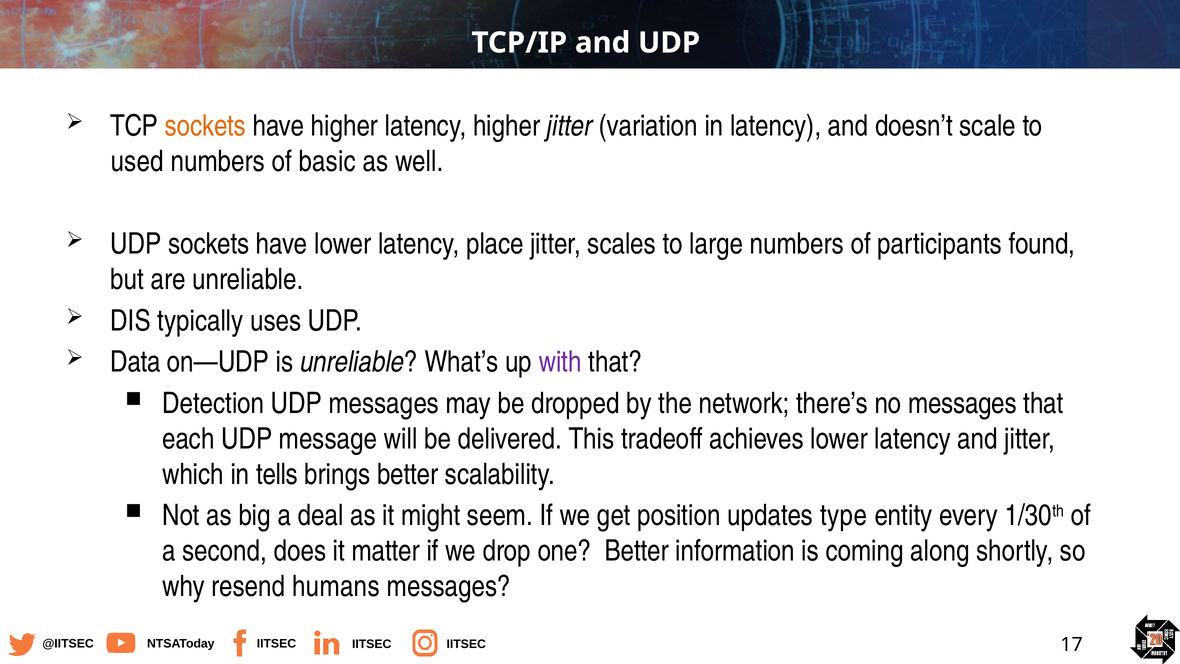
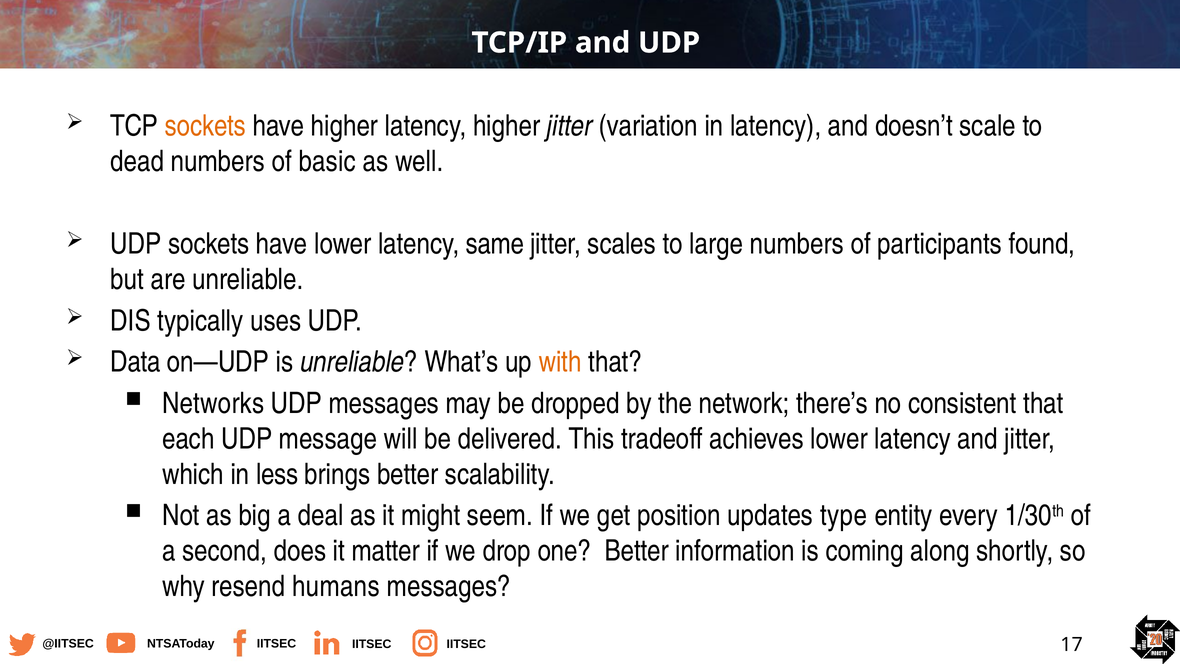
used: used -> dead (137, 162)
place: place -> same (495, 244)
with colour: purple -> orange (560, 362)
Detection: Detection -> Networks (213, 403)
no messages: messages -> consistent (962, 403)
tells: tells -> less (277, 474)
